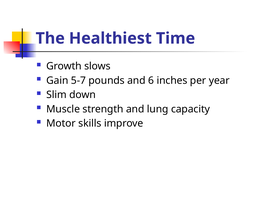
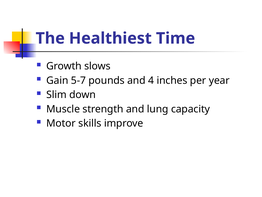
6: 6 -> 4 (151, 80)
